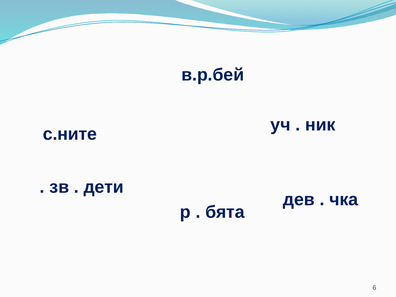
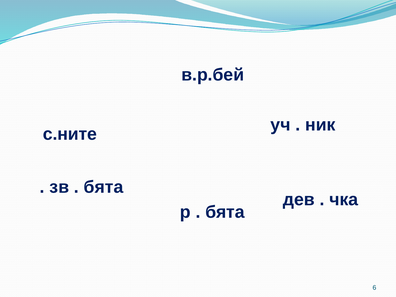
дети: дети -> бята (104, 187)
